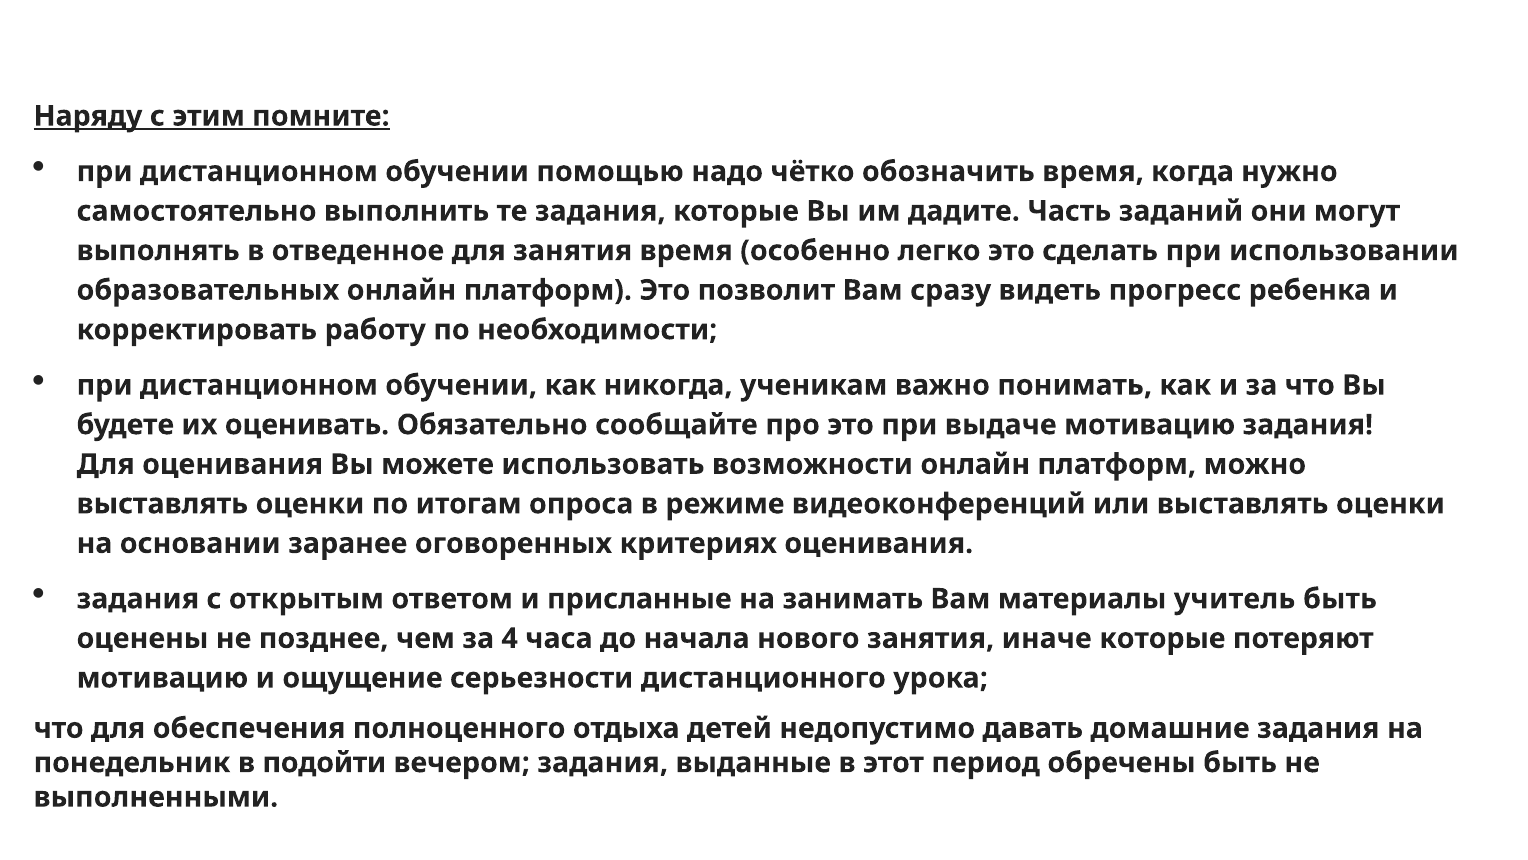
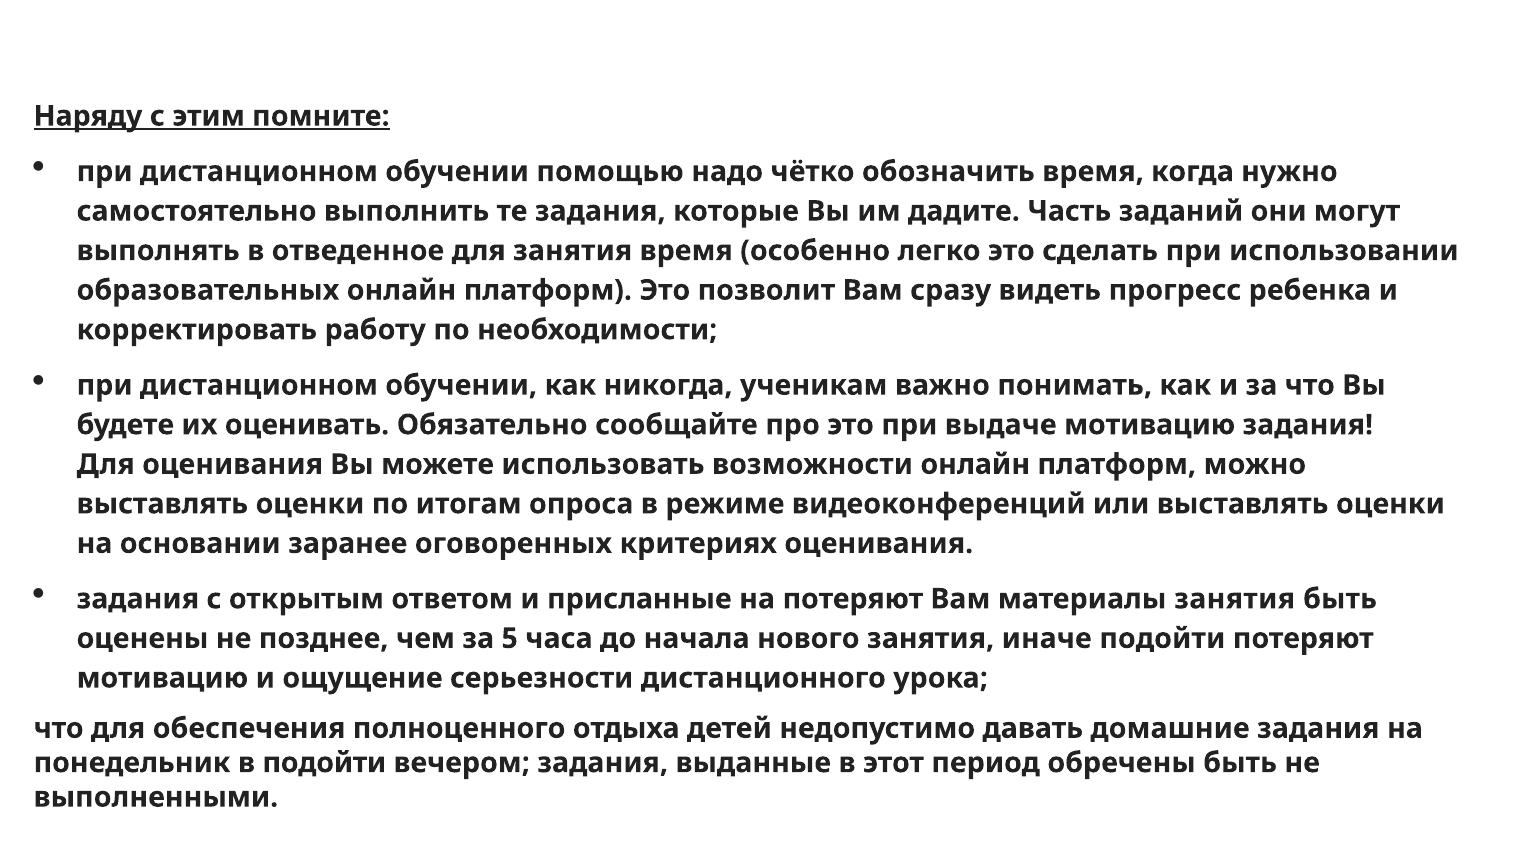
на занимать: занимать -> потеряют (853, 599)
материалы учитель: учитель -> занятия (1235, 599)
4: 4 -> 5 (510, 638)
иначе которые: которые -> подойти (1162, 638)
